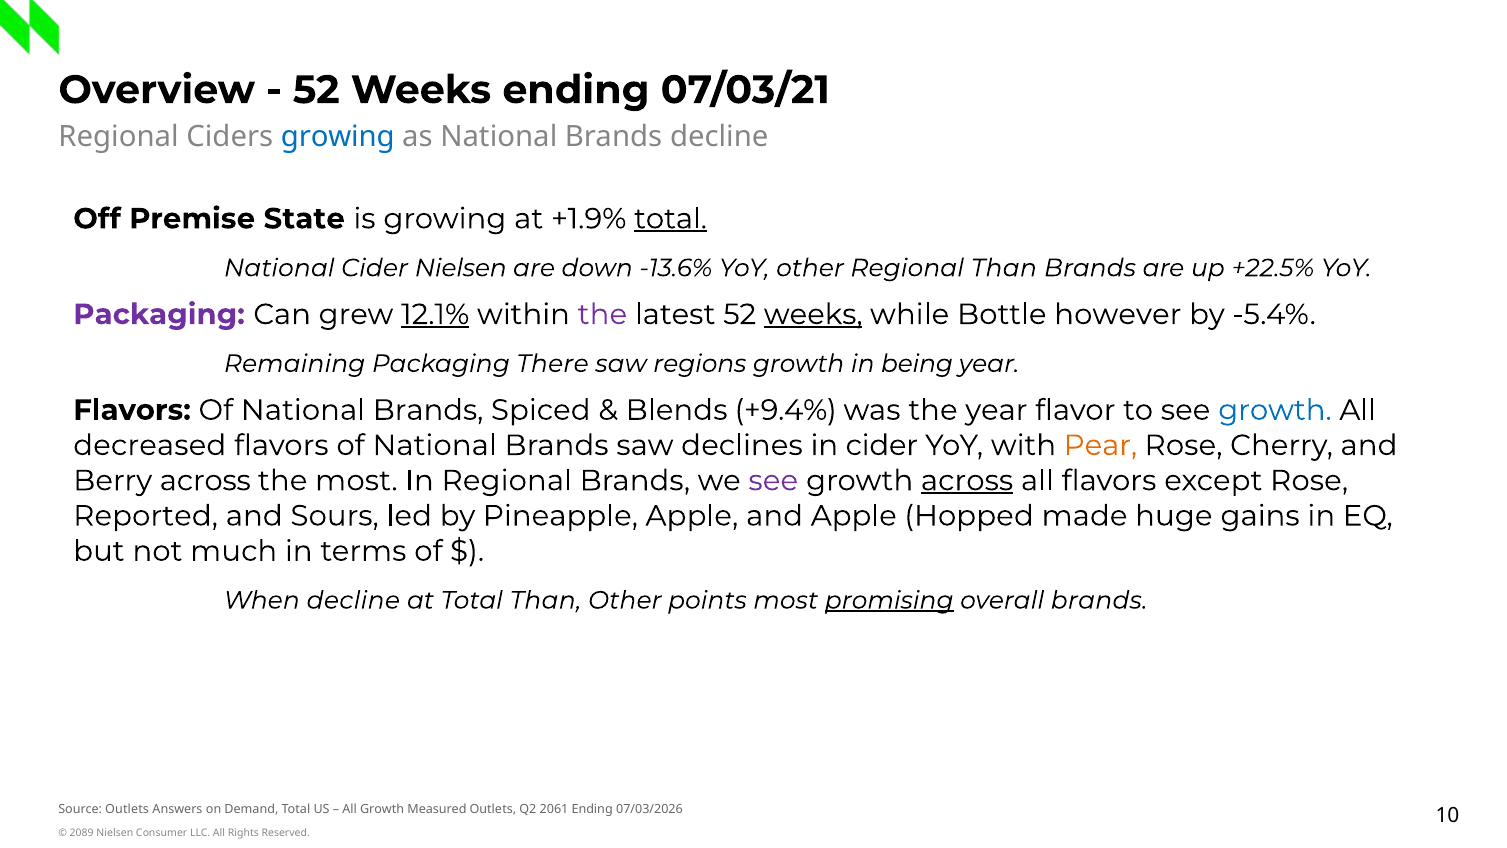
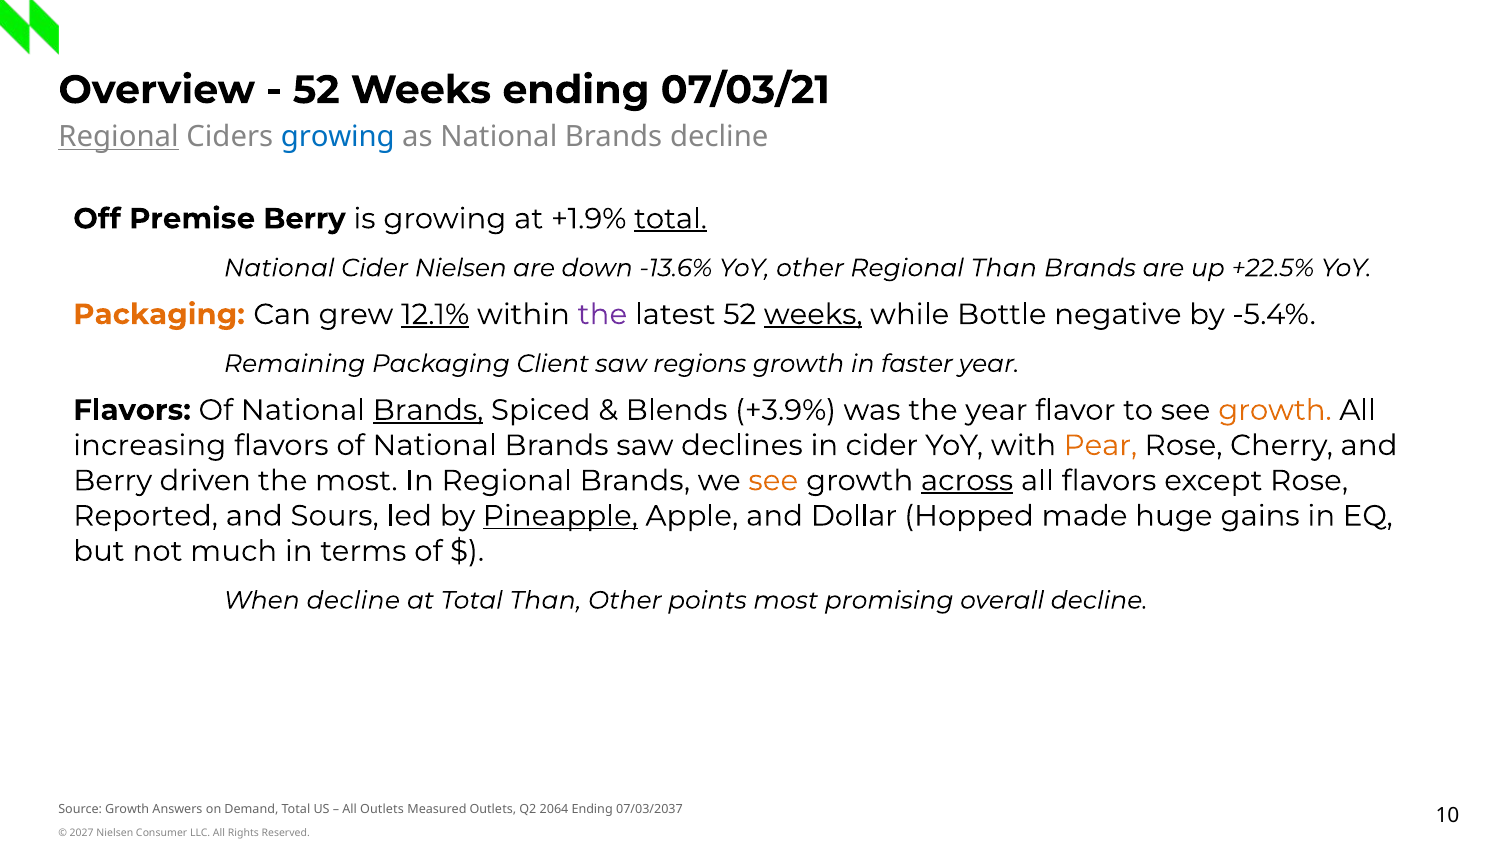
Regional underline: none -> present (119, 137)
Premise State: State -> Berry (304, 219)
Packaging colour: purple -> orange (159, 314)
however: however -> negative (1118, 314)
There: There -> Client (553, 364)
being: being -> faster (917, 364)
Brands underline: none -> present (428, 410)
+9.4%: +9.4% -> +3.9% (786, 410)
growth colour: blue -> orange (1275, 410)
decreased: decreased -> increasing (150, 445)
Berry across: across -> driven (205, 480)
see colour: purple -> orange (773, 480)
Pineapple underline: none -> present (560, 516)
and Apple: Apple -> Dollar (854, 516)
promising underline: present -> none (889, 600)
overall brands: brands -> decline (1099, 600)
Source Outlets: Outlets -> Growth (127, 809)
All Growth: Growth -> Outlets (382, 809)
2061: 2061 -> 2064 (554, 809)
07/03/2026: 07/03/2026 -> 07/03/2037 (649, 809)
2089: 2089 -> 2027 (82, 833)
